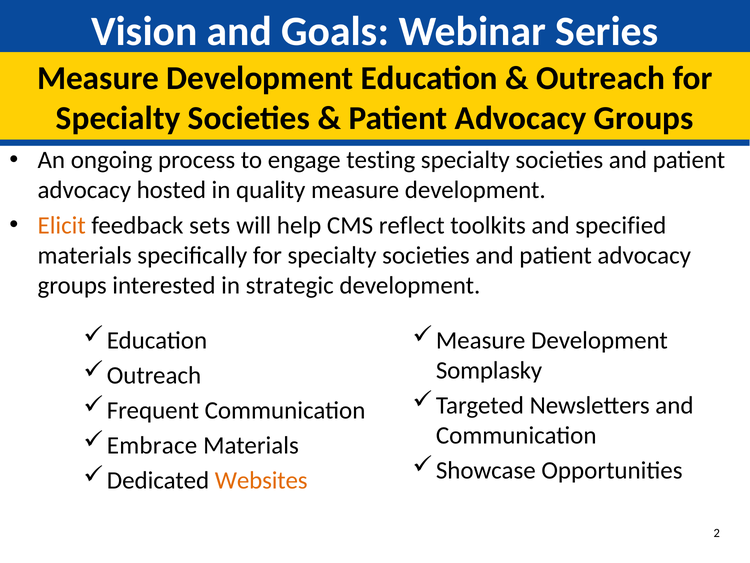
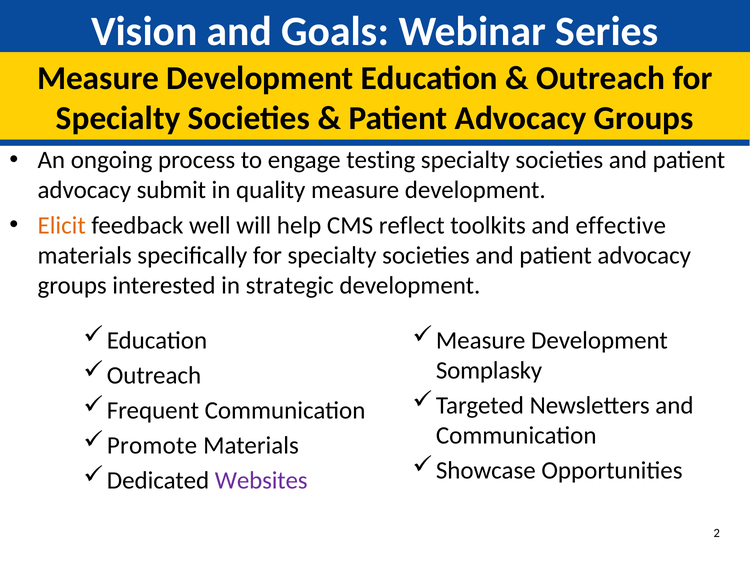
hosted: hosted -> submit (171, 190)
sets: sets -> well (210, 225)
specified: specified -> effective (621, 225)
Embrace: Embrace -> Promote (152, 445)
Websites colour: orange -> purple (261, 480)
